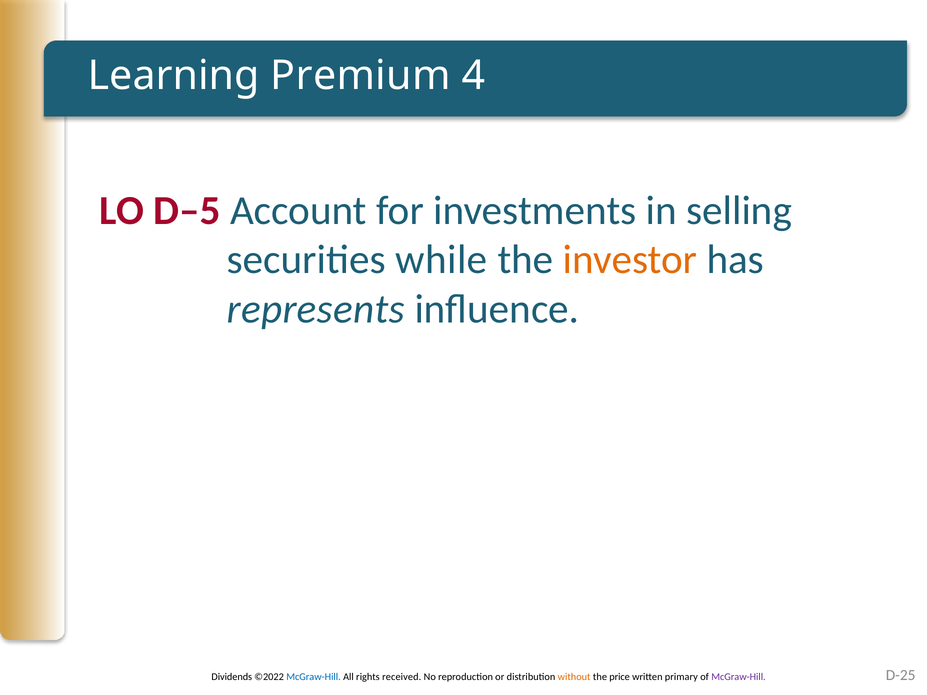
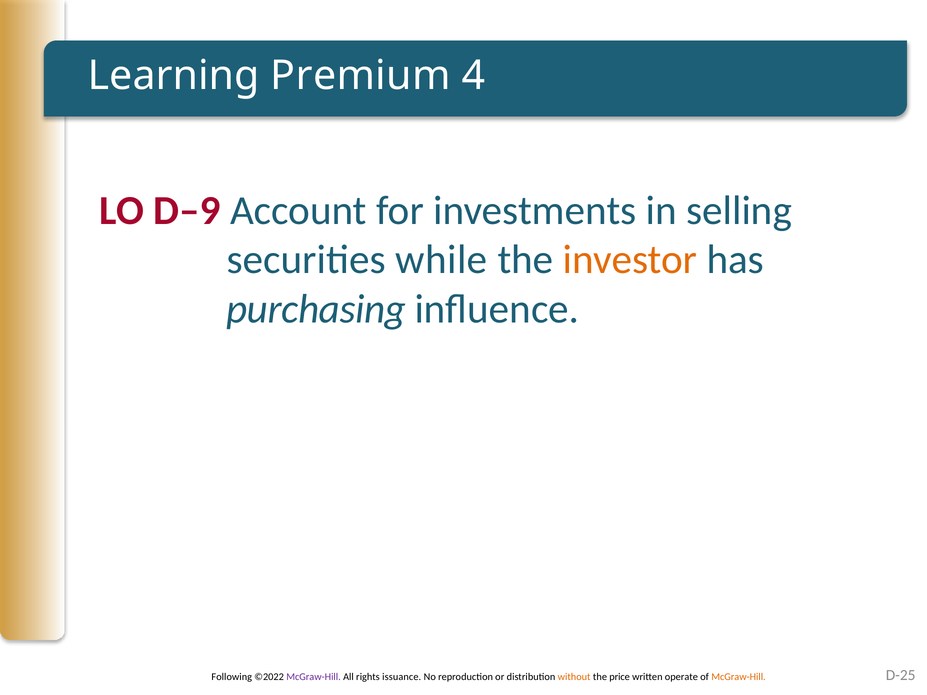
D–5: D–5 -> D–9 (187, 211)
represents: represents -> purchasing (316, 309)
Dividends: Dividends -> Following (232, 677)
McGraw-Hill colour: blue -> purple (313, 677)
received: received -> issuance (402, 677)
primary: primary -> operate (681, 677)
McGraw-Hill colour: purple -> orange (738, 677)
